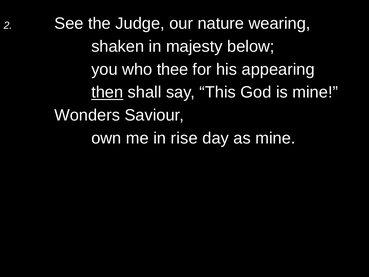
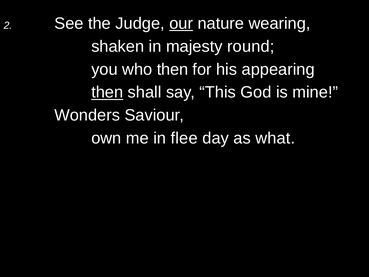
our underline: none -> present (181, 23)
below: below -> round (251, 46)
who thee: thee -> then (172, 69)
rise: rise -> flee (184, 138)
as mine: mine -> what (275, 138)
